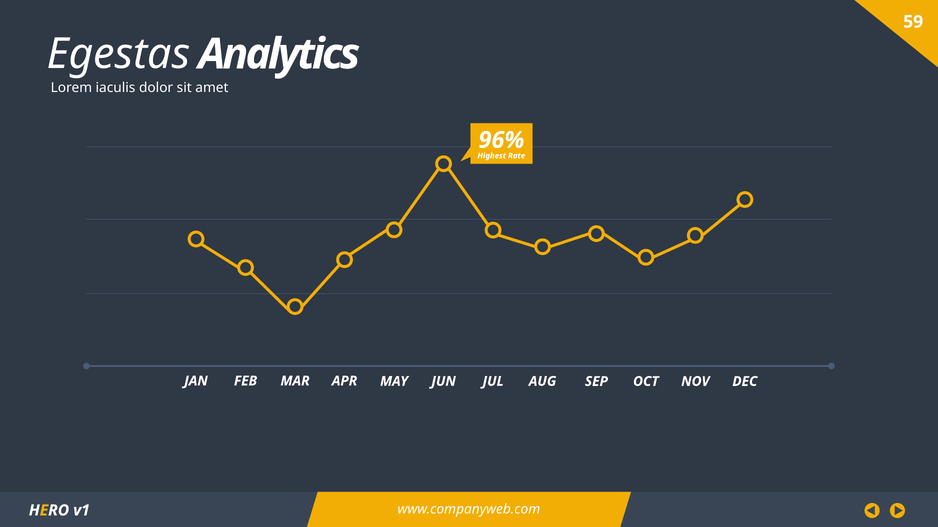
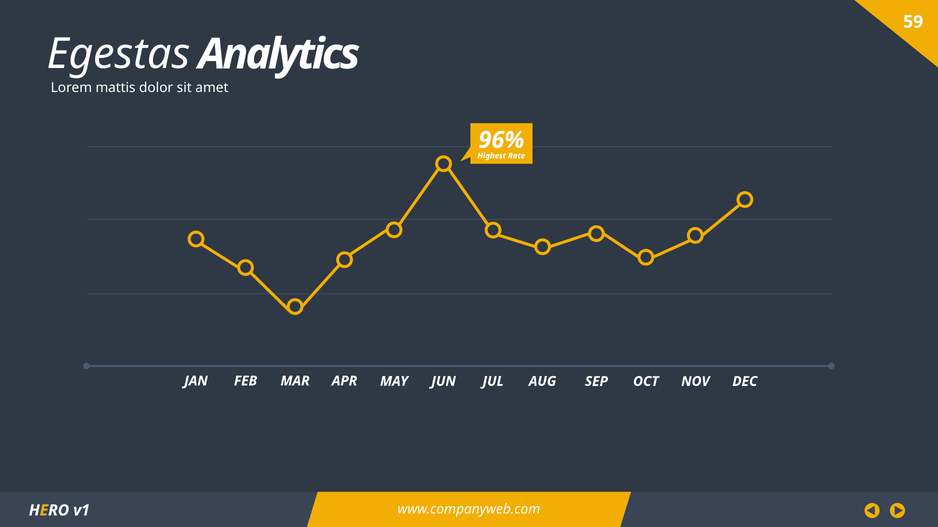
iaculis: iaculis -> mattis (116, 88)
